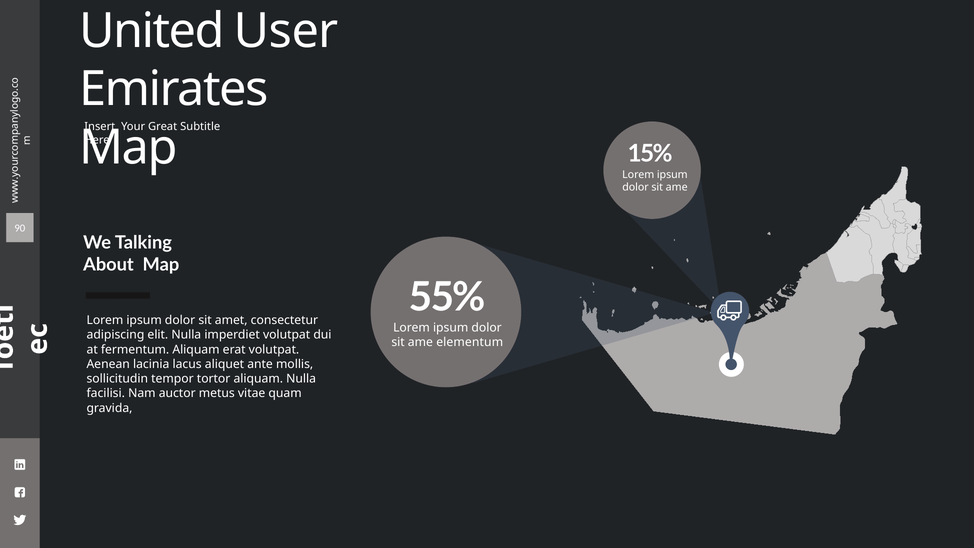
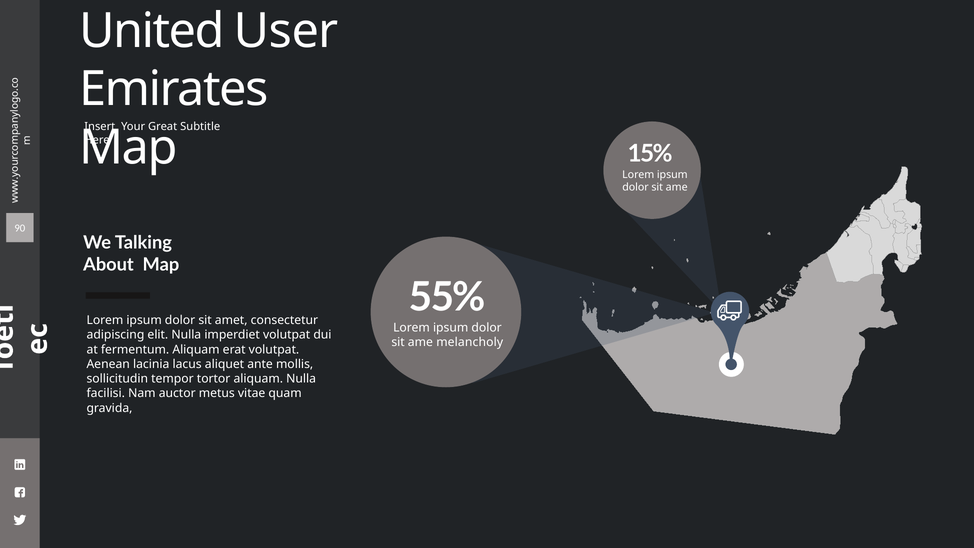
elementum: elementum -> melancholy (470, 342)
